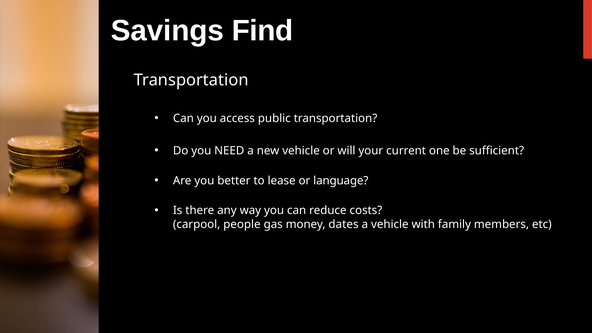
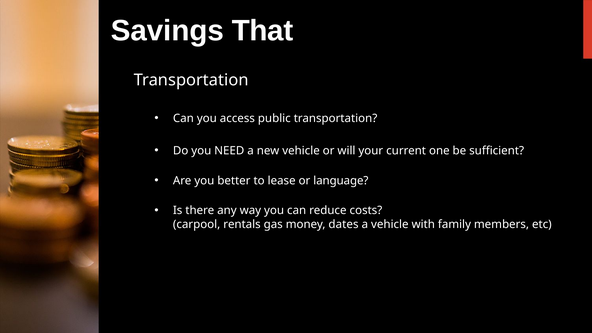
Find: Find -> That (263, 31)
people: people -> rentals (242, 224)
